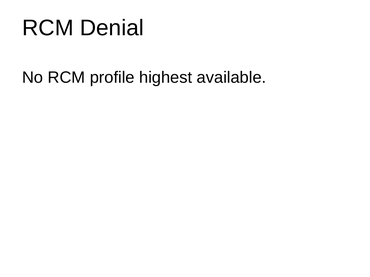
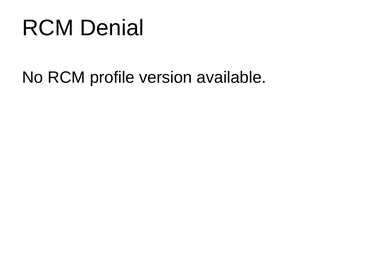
highest: highest -> version (166, 78)
